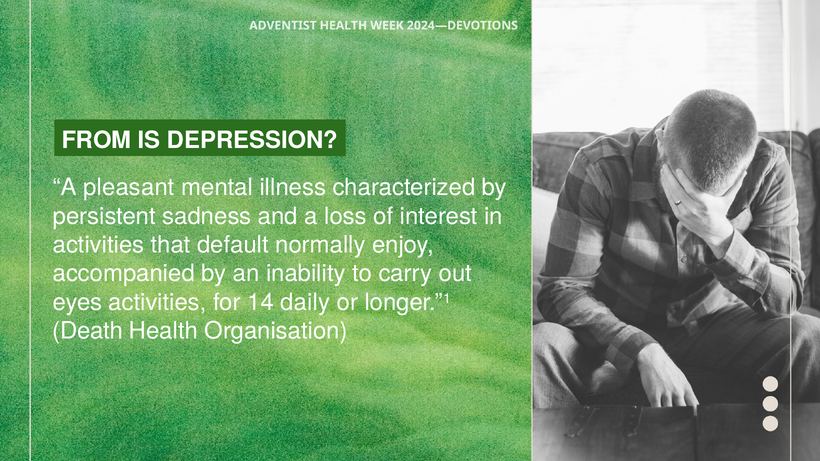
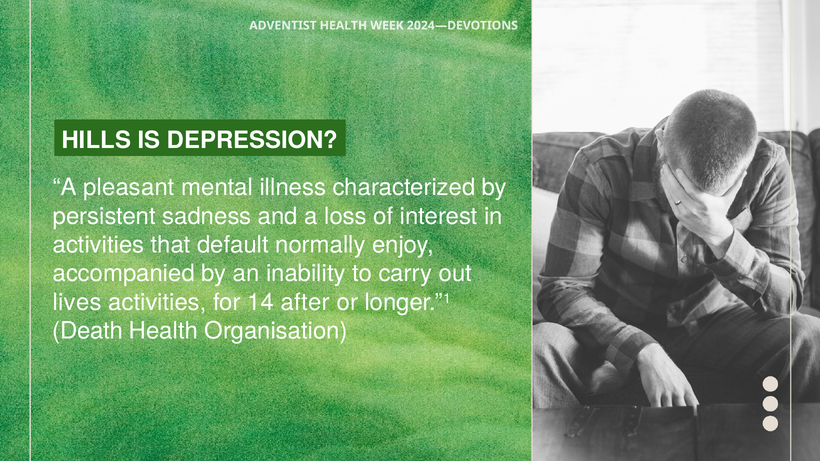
FROM: FROM -> HILLS (96, 140)
eyes: eyes -> lives (77, 302)
daily: daily -> after (305, 302)
